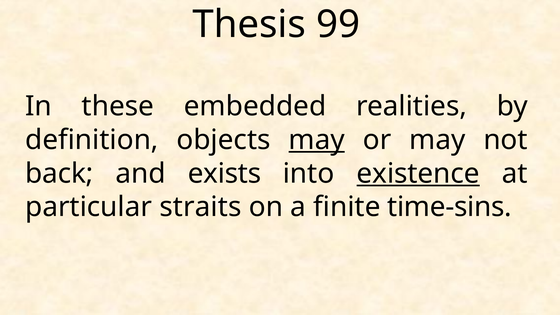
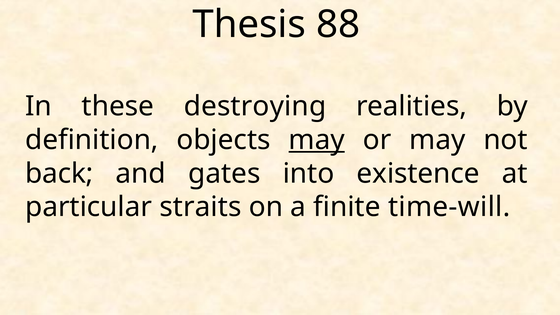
99: 99 -> 88 (338, 24)
embedded: embedded -> destroying (255, 106)
exists: exists -> gates (224, 173)
existence underline: present -> none (418, 173)
time-sins: time-sins -> time-will (449, 207)
